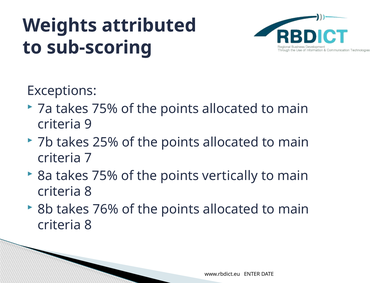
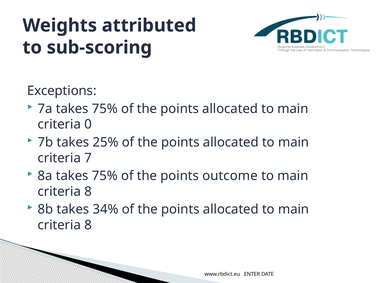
9: 9 -> 0 (88, 124)
vertically: vertically -> outcome (230, 176)
76%: 76% -> 34% (105, 209)
